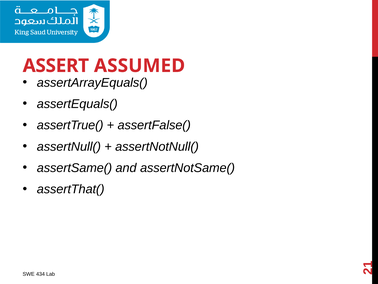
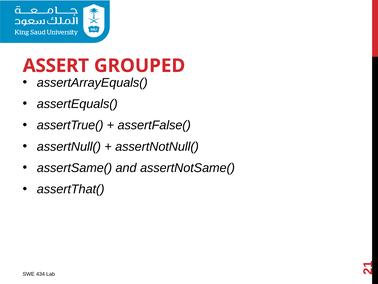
ASSUMED: ASSUMED -> GROUPED (140, 66)
